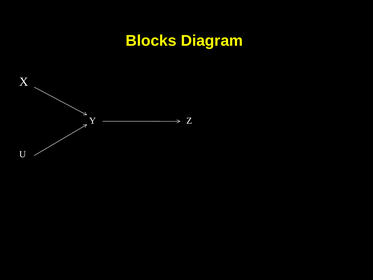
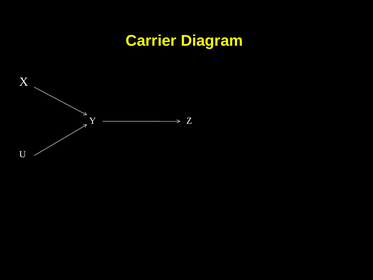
Blocks: Blocks -> Carrier (151, 41)
